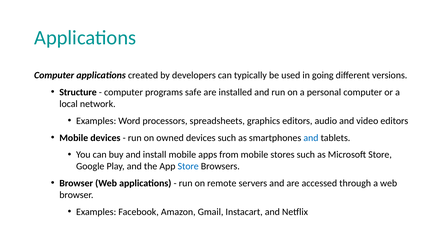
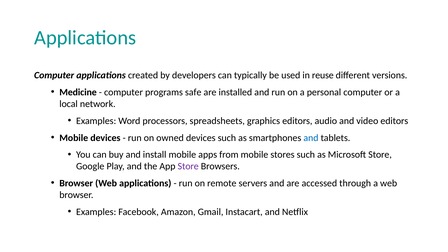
going: going -> reuse (323, 75)
Structure: Structure -> Medicine (78, 92)
Store colour: blue -> purple (188, 166)
